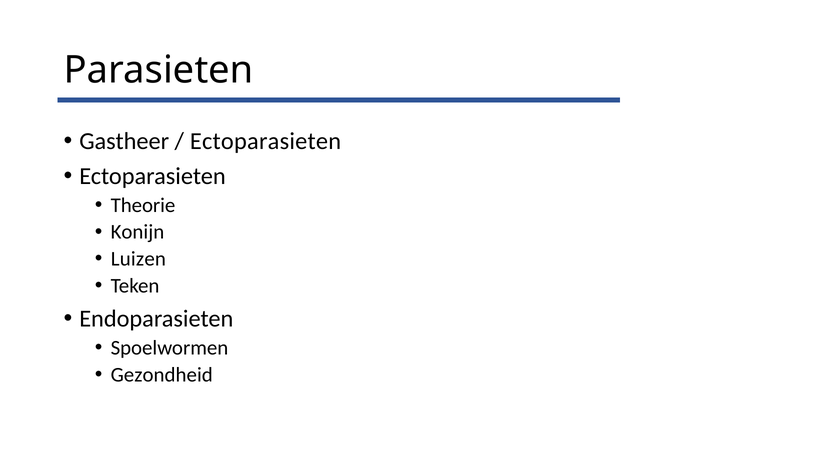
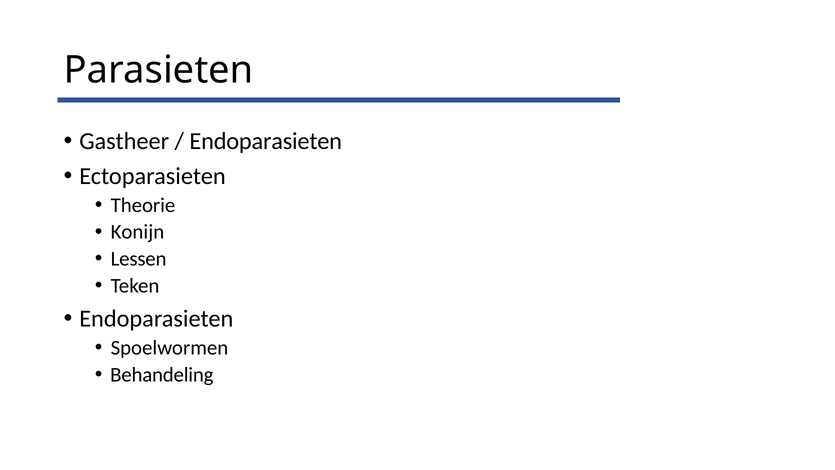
Ectoparasieten: Ectoparasieten -> Endoparasieten (266, 141)
Luizen: Luizen -> Lessen (139, 259)
Gezondheid: Gezondheid -> Behandeling (162, 374)
